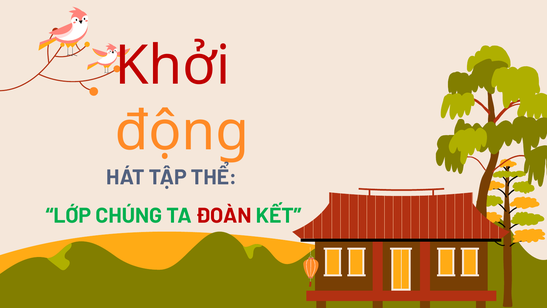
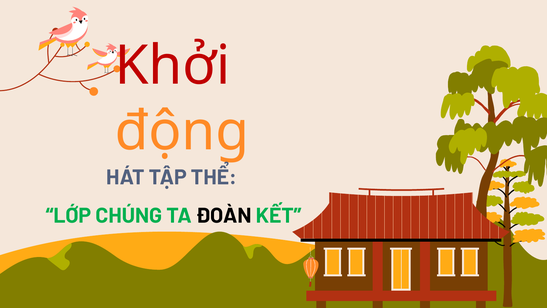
ĐOÀN colour: red -> black (224, 215)
